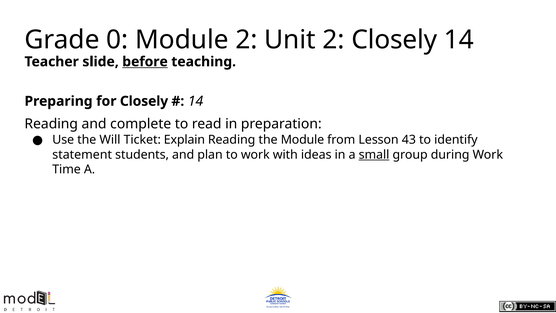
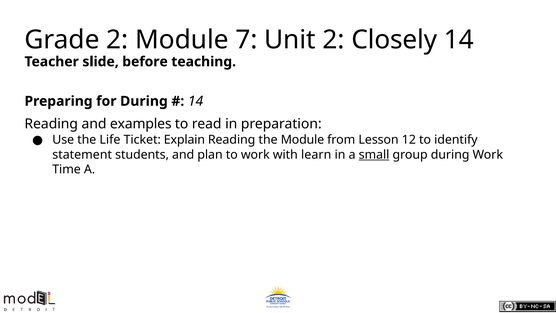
Grade 0: 0 -> 2 (117, 40)
Module 2: 2 -> 7 (246, 40)
before underline: present -> none (145, 62)
for Closely: Closely -> During (144, 101)
complete: complete -> examples (141, 124)
Will: Will -> Life (110, 140)
43: 43 -> 12 (409, 140)
ideas: ideas -> learn (316, 155)
